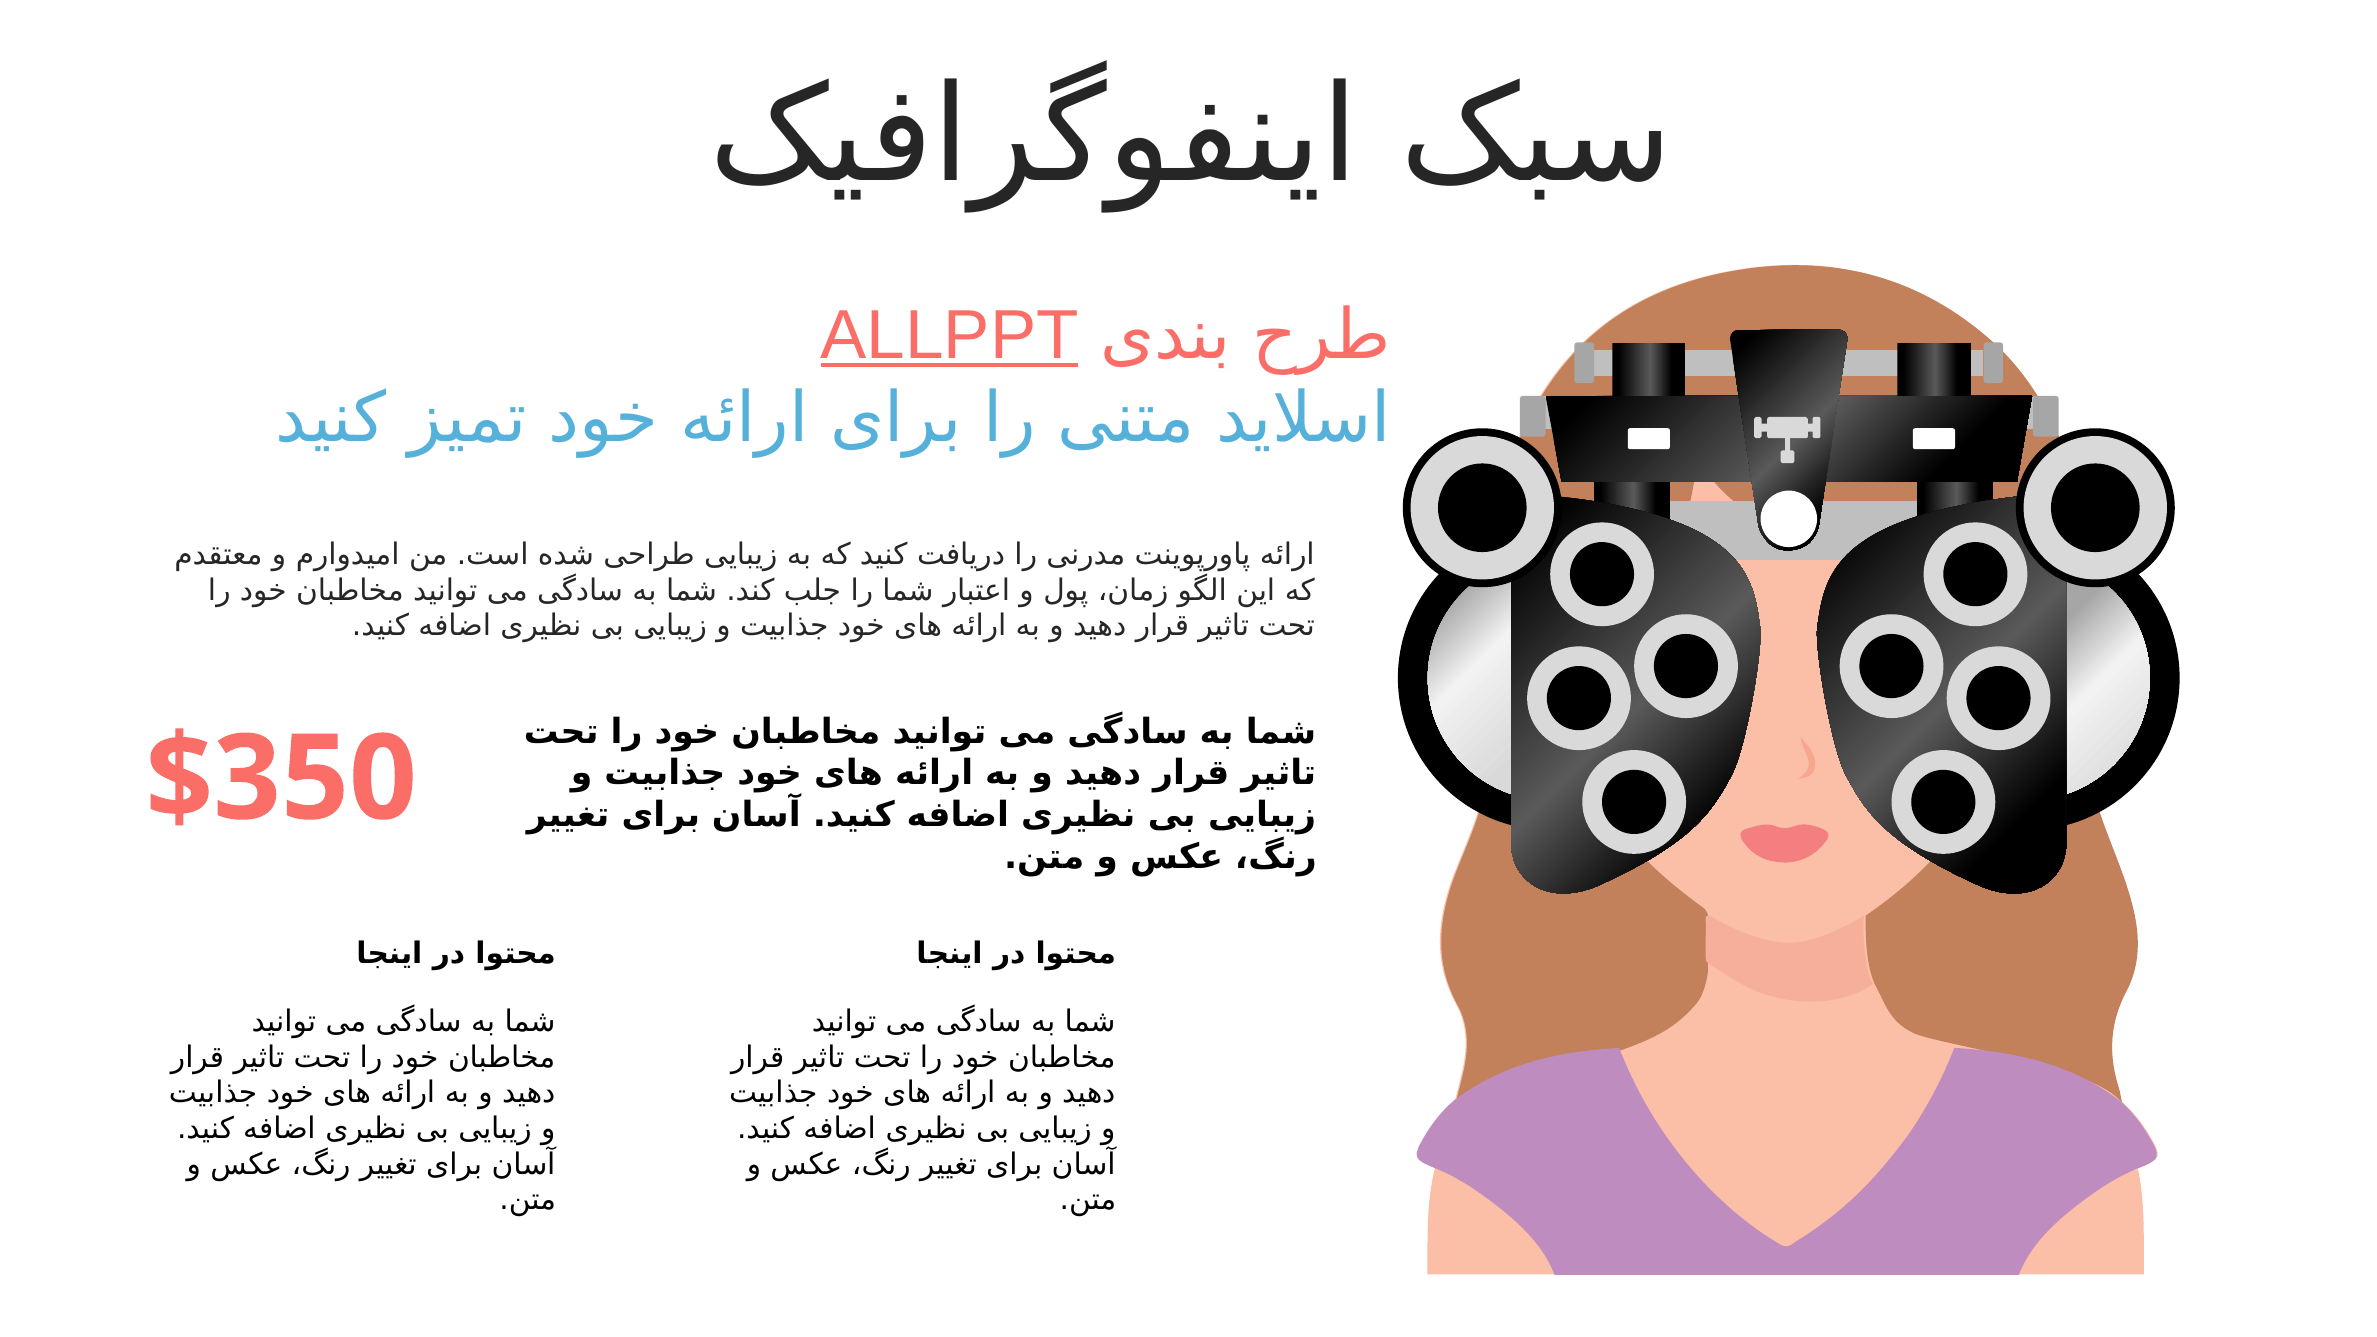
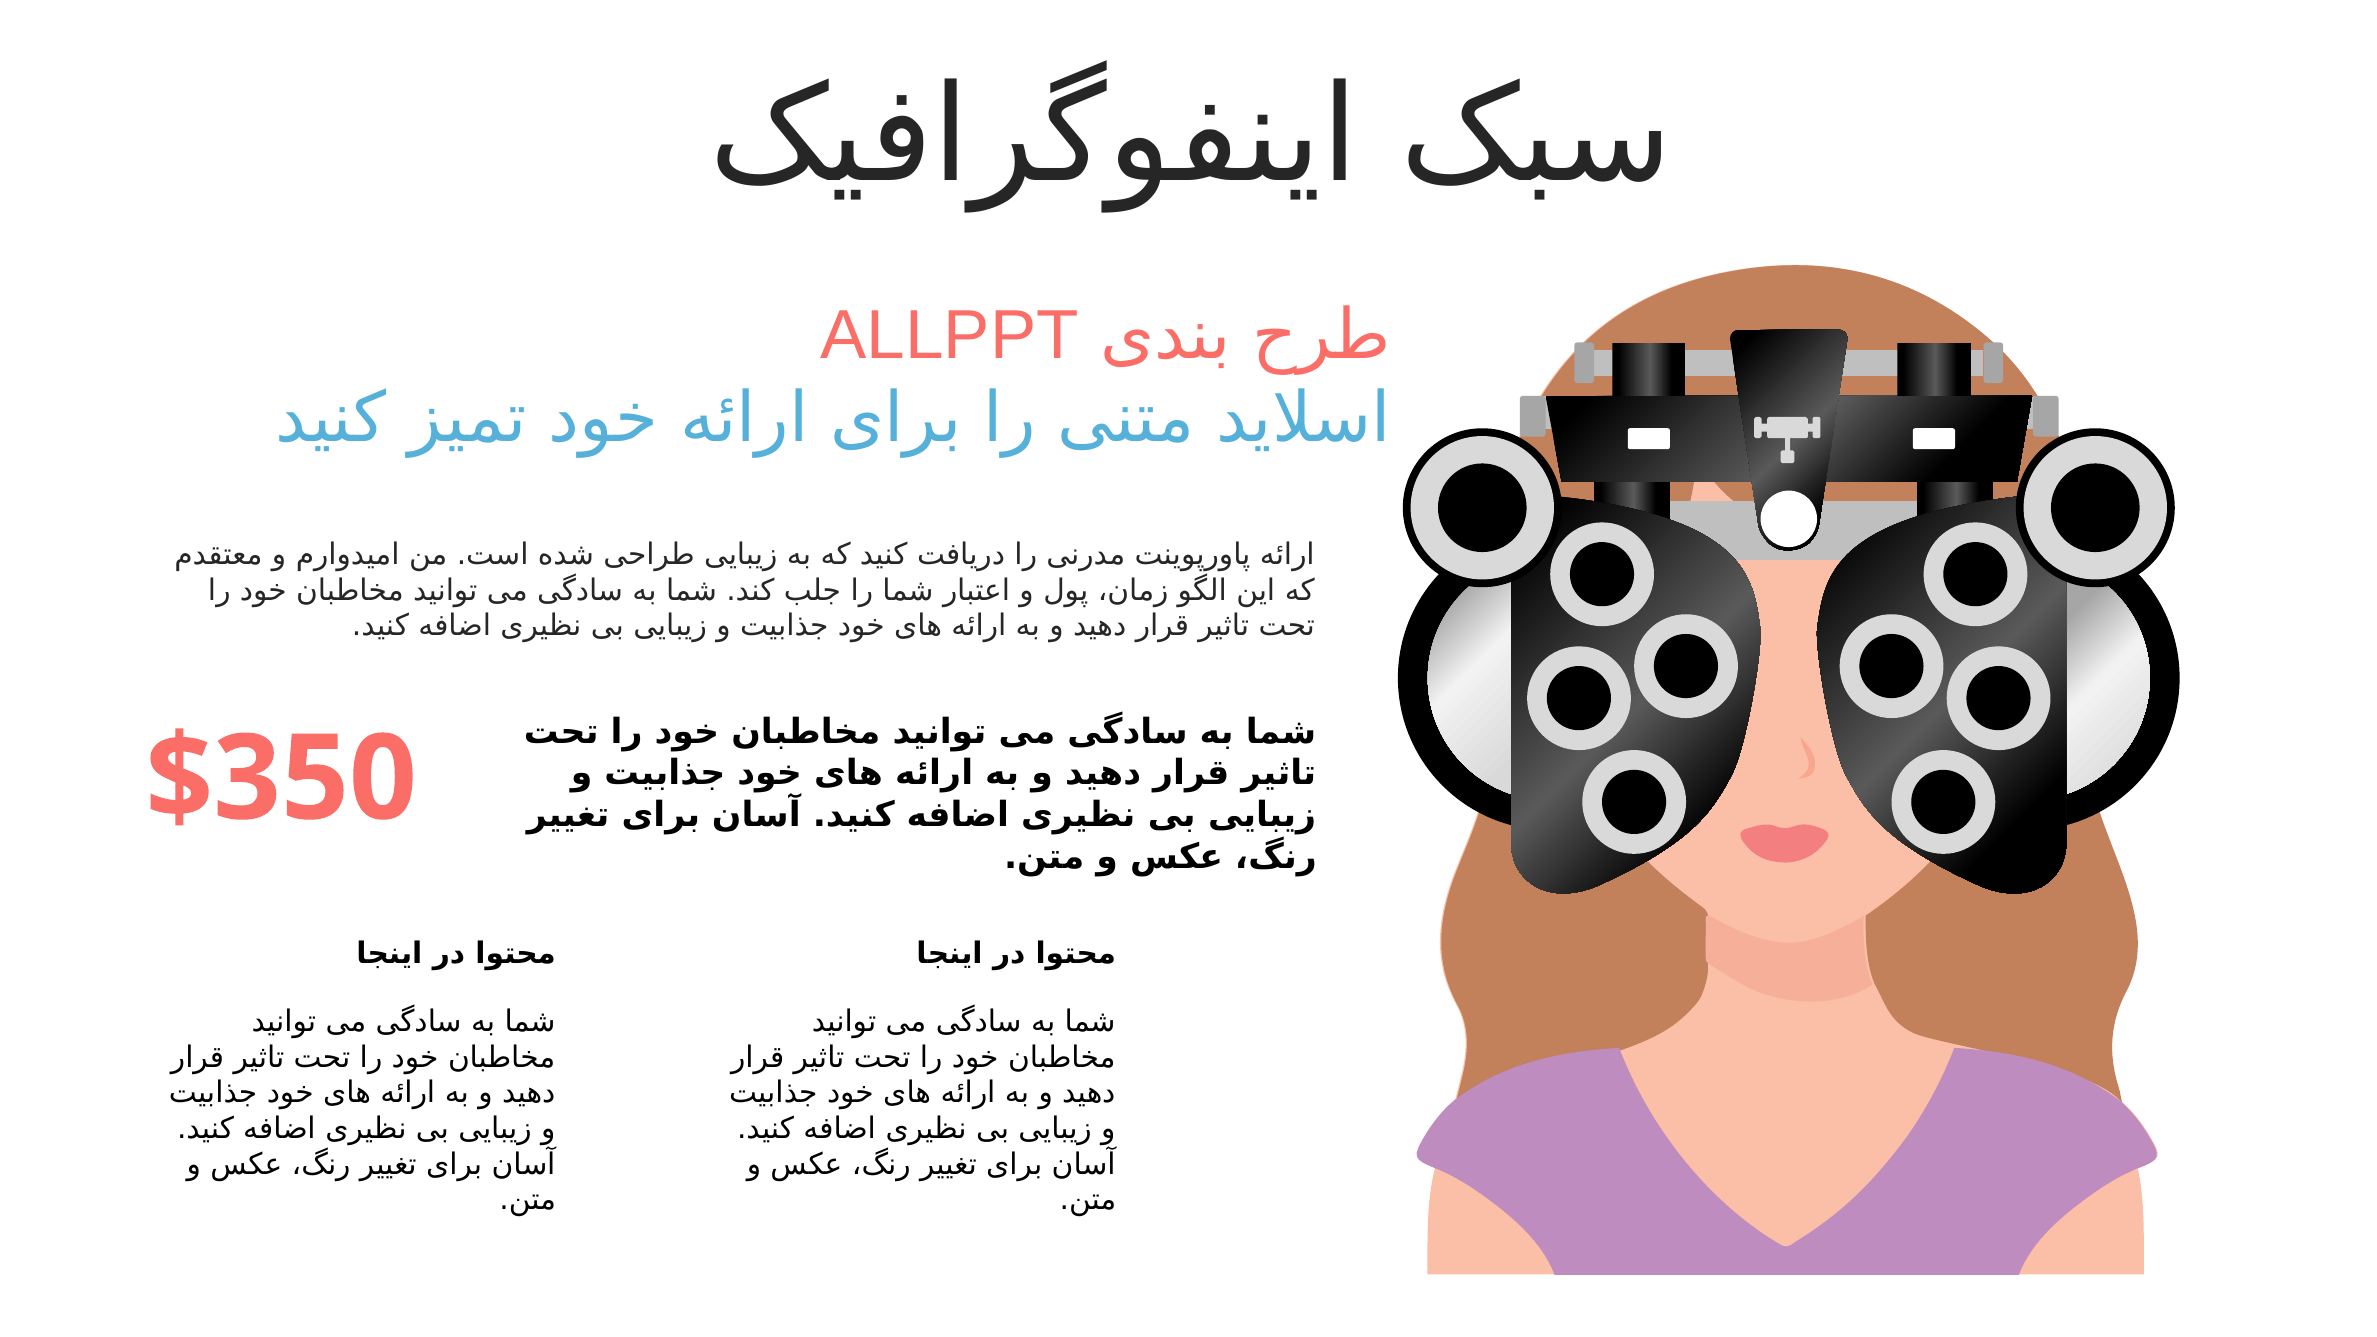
ALLPPT underline: present -> none (950, 335)
